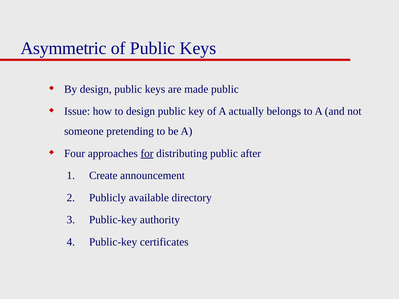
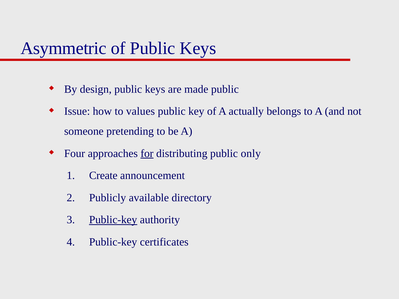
to design: design -> values (141, 111)
after: after -> only (251, 154)
Public-key underline: none -> present (113, 220)
